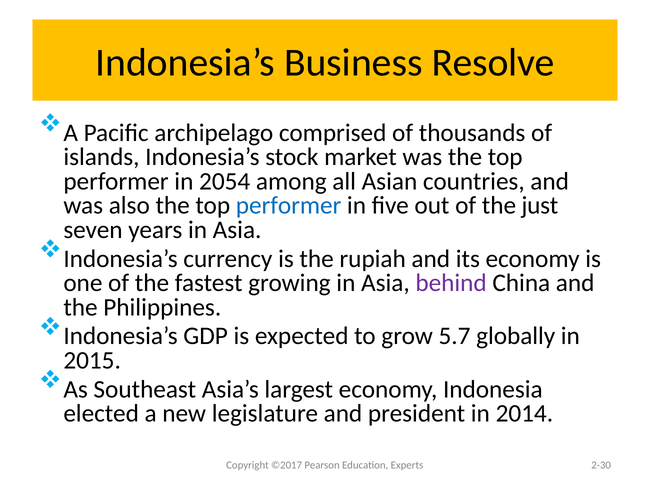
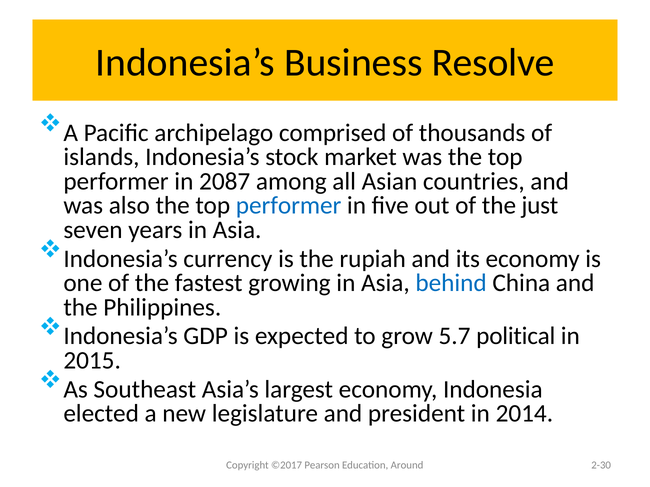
2054: 2054 -> 2087 (225, 182)
behind colour: purple -> blue (451, 283)
globally: globally -> political (516, 336)
Experts: Experts -> Around (407, 465)
